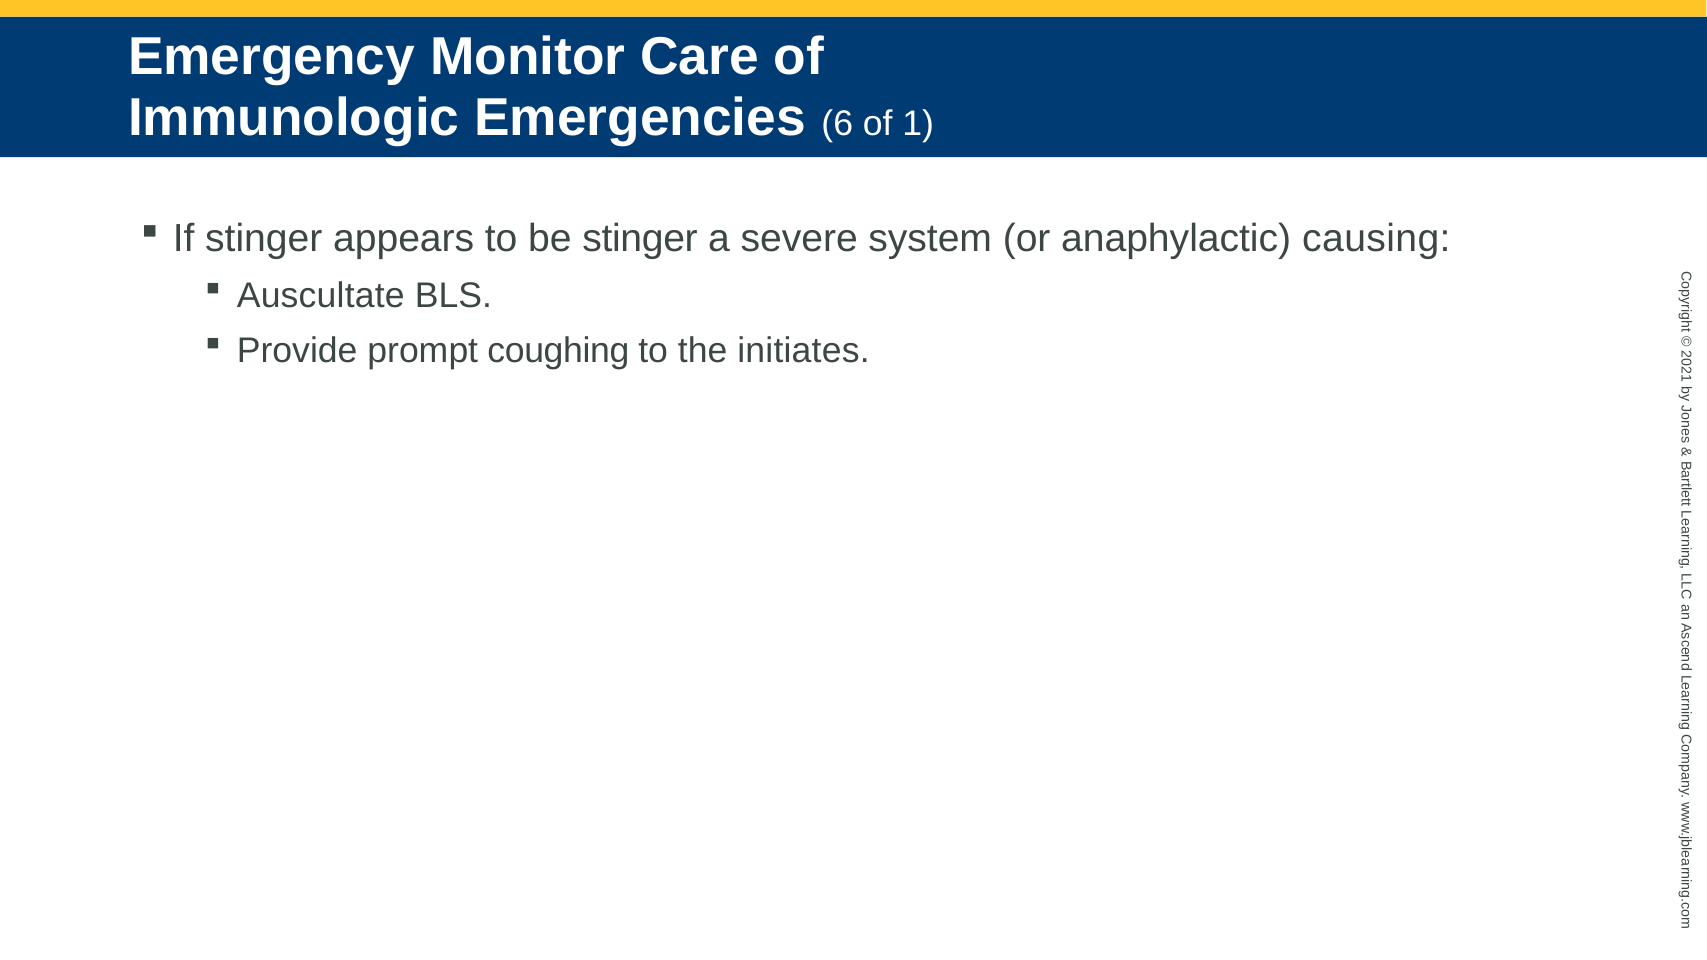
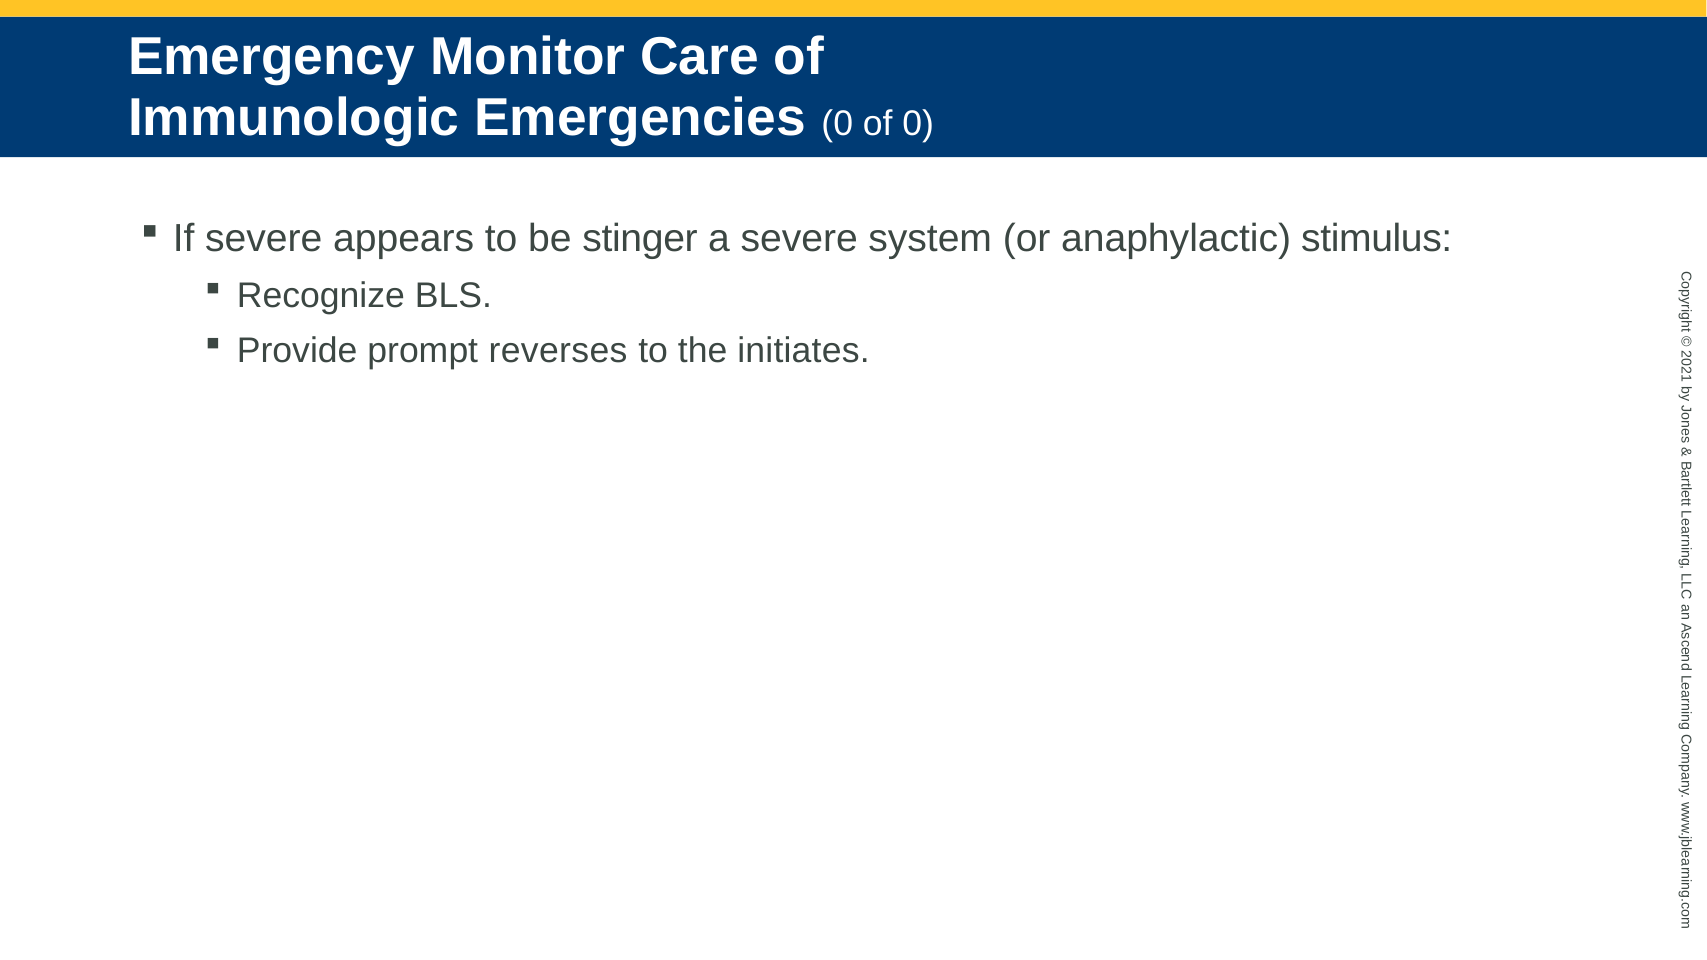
Emergencies 6: 6 -> 0 (837, 124)
of 1: 1 -> 0 (918, 124)
If stinger: stinger -> severe (264, 239)
causing: causing -> stimulus (1377, 239)
Auscultate: Auscultate -> Recognize (321, 296)
coughing: coughing -> reverses (558, 351)
